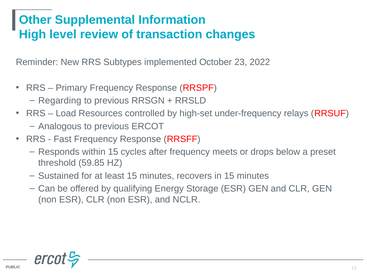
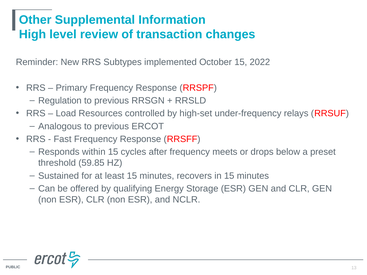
October 23: 23 -> 15 (241, 62)
Regarding: Regarding -> Regulation (60, 101)
